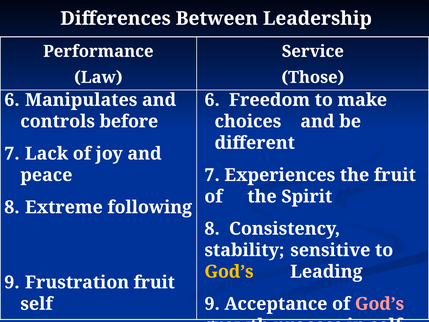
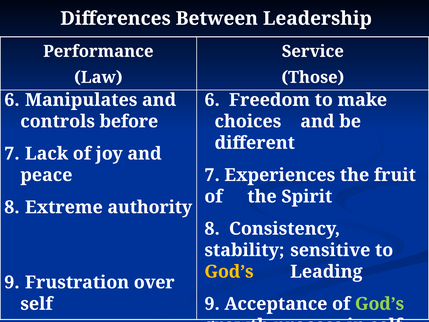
following: following -> authority (150, 207)
Frustration fruit: fruit -> over (154, 282)
God’s colour: pink -> light green (380, 304)
